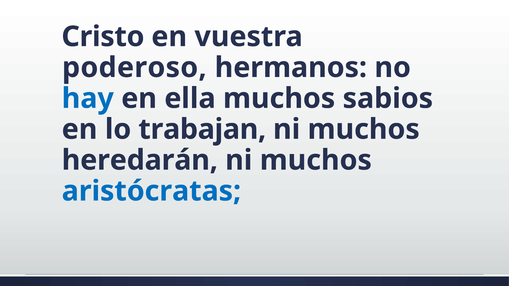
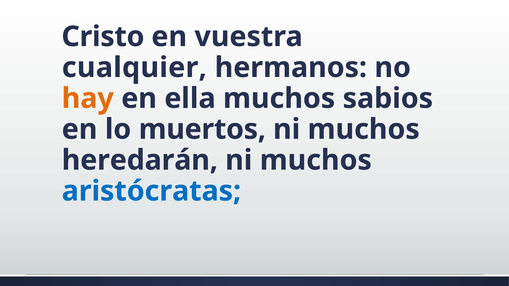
poderoso: poderoso -> cualquier (134, 68)
hay colour: blue -> orange (88, 99)
trabajan: trabajan -> muertos (202, 129)
